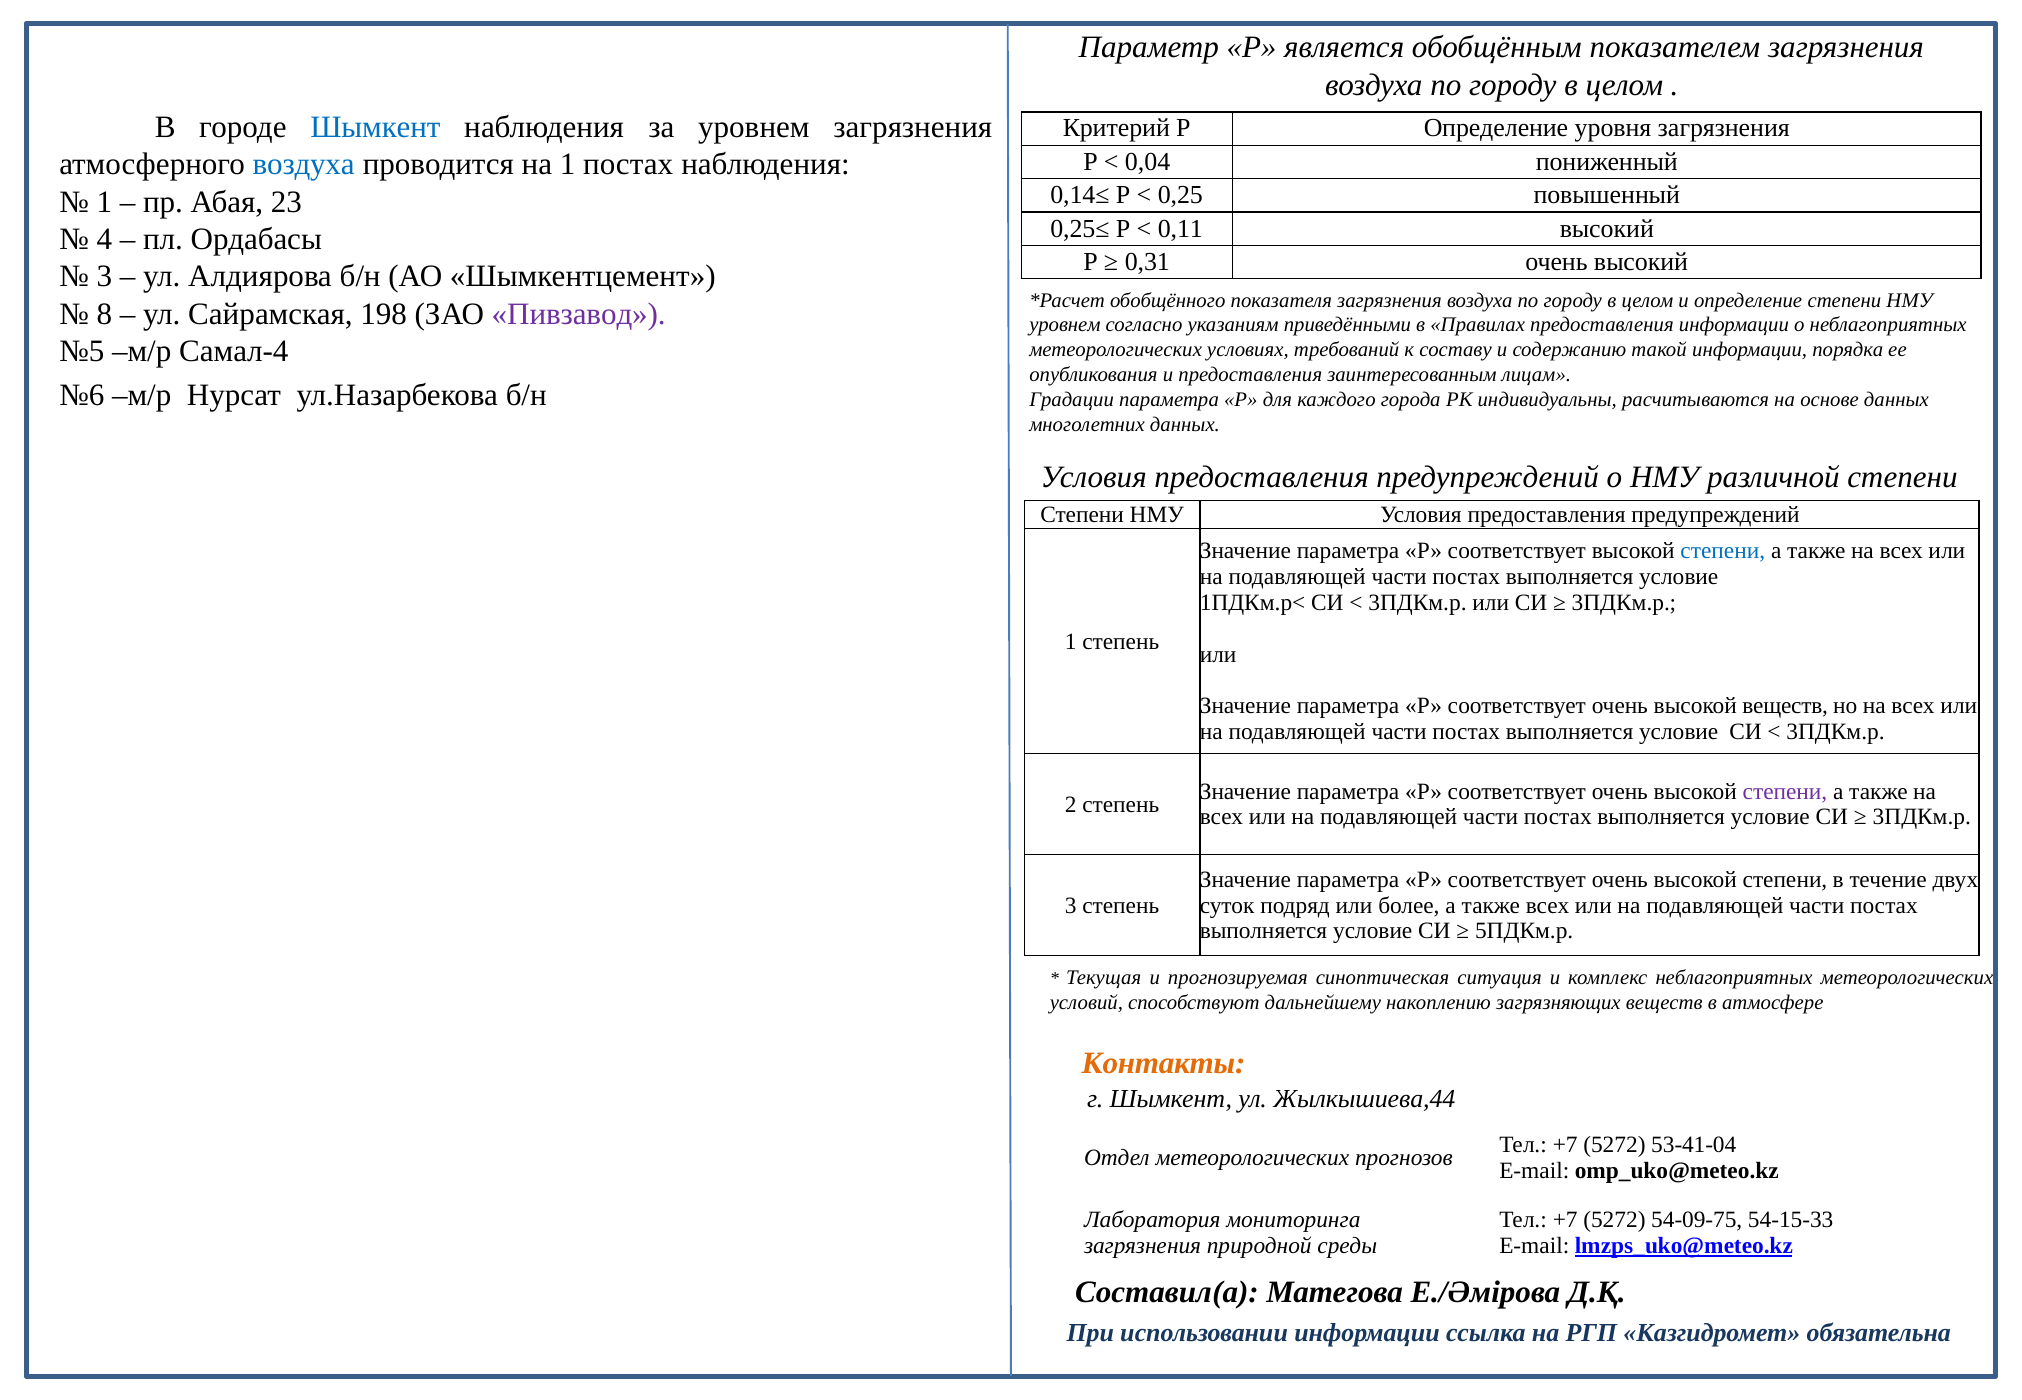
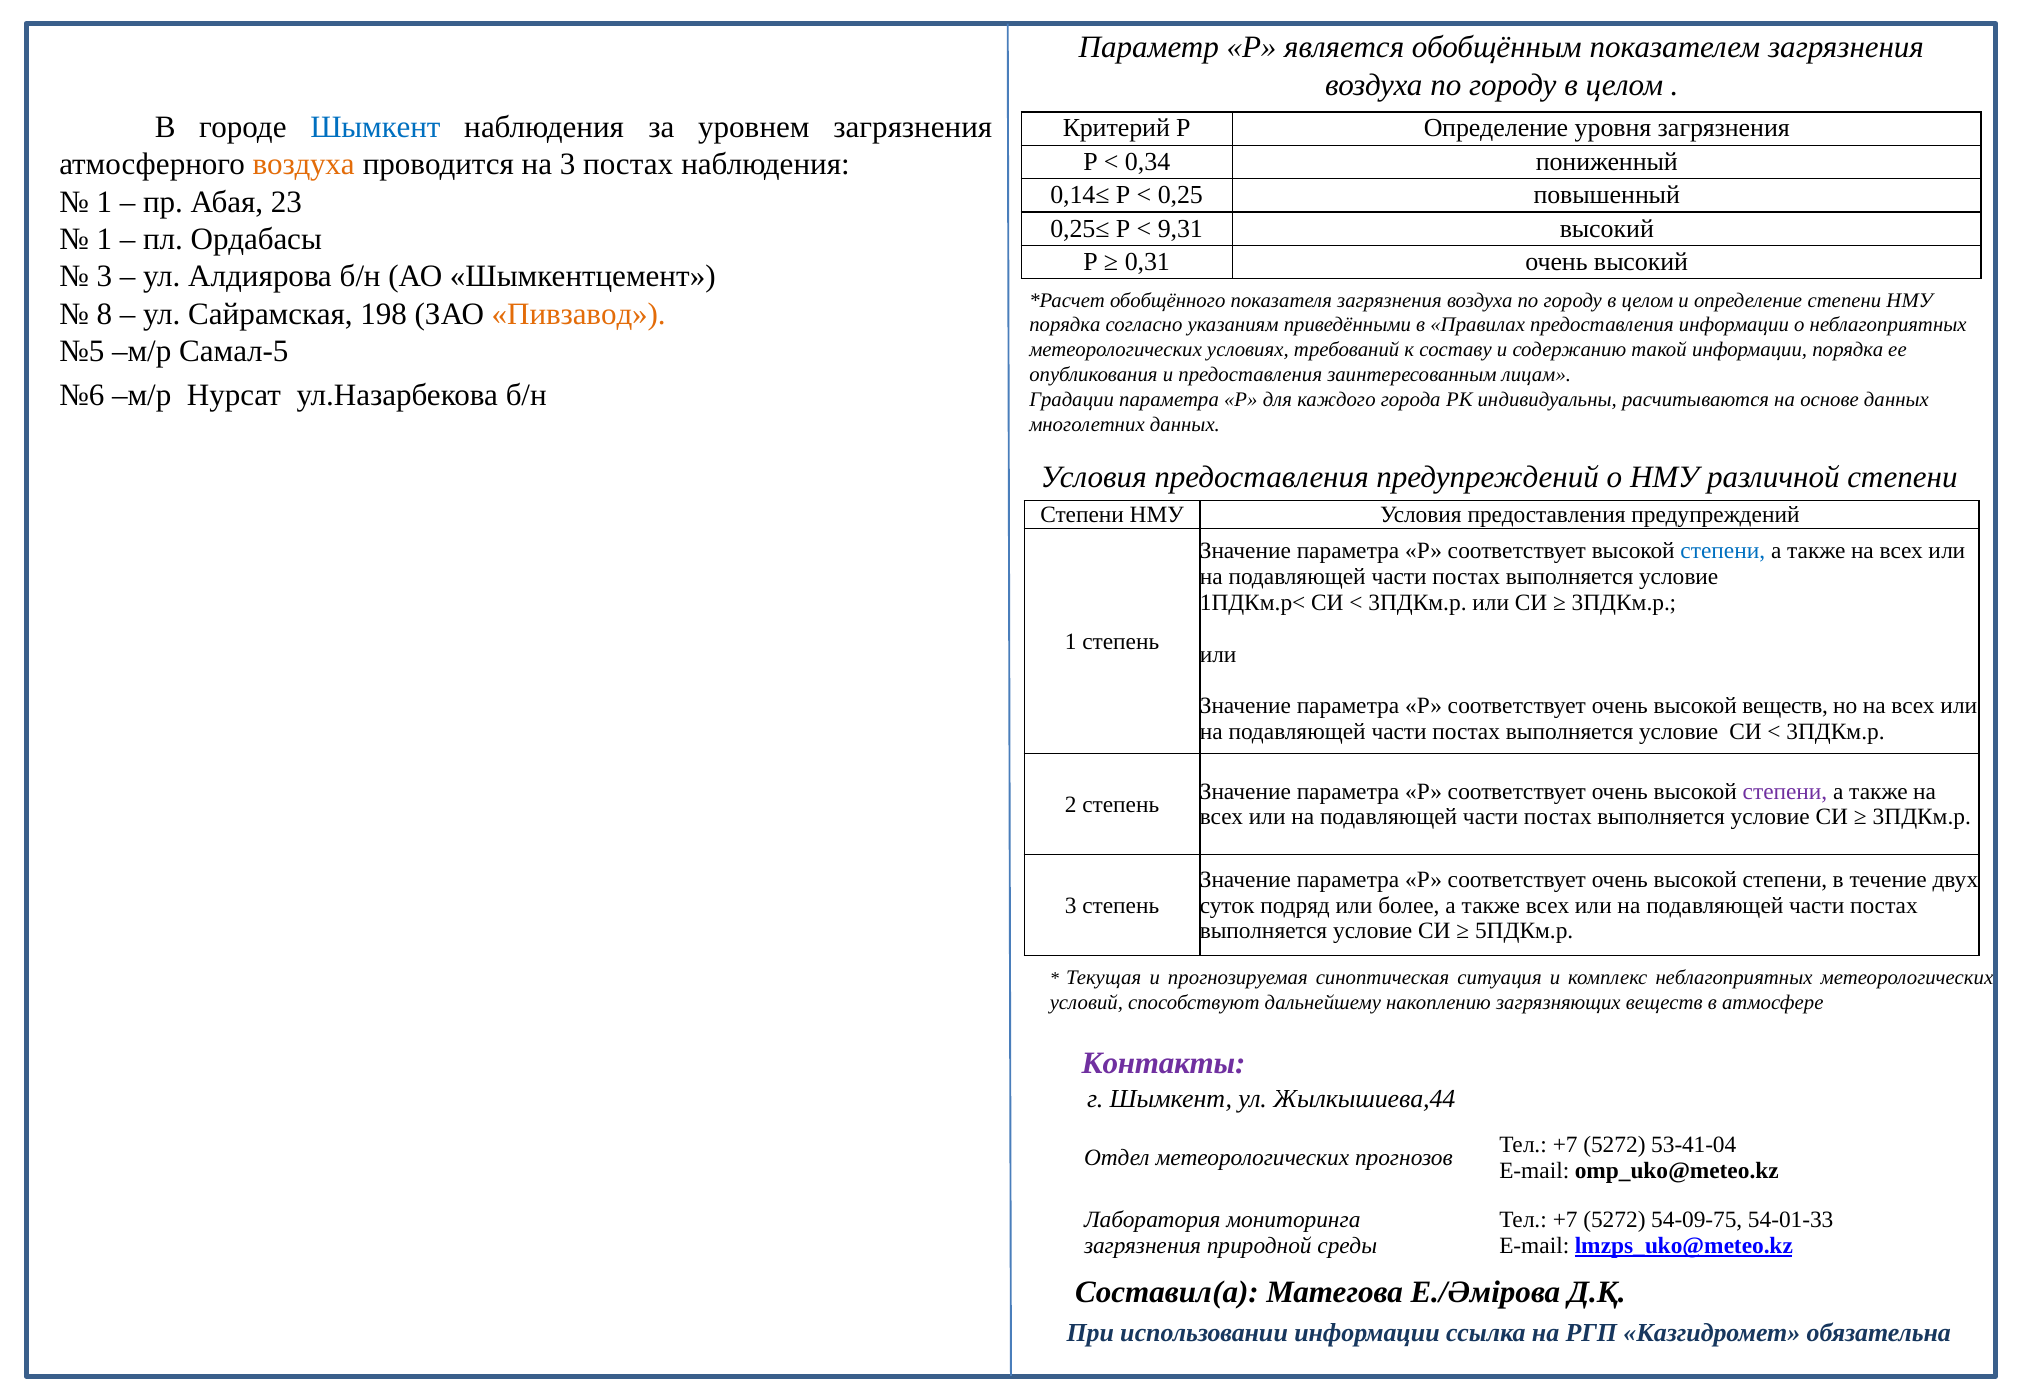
0,04: 0,04 -> 0,34 (1148, 162)
воздуха colour: blue -> orange (304, 165)
на 1: 1 -> 3 (568, 165)
0,11: 0,11 -> 9,31 (1180, 228)
4: 4 -> 1 (104, 239)
Пивзавод colour: purple -> orange (579, 314)
уровнем: уровнем -> порядка (1065, 325)
Самал-4: Самал-4 -> Самал-5 (234, 351)
Контакты colour: orange -> purple (1164, 1063)
54-15-33: 54-15-33 -> 54-01-33 (1791, 1220)
